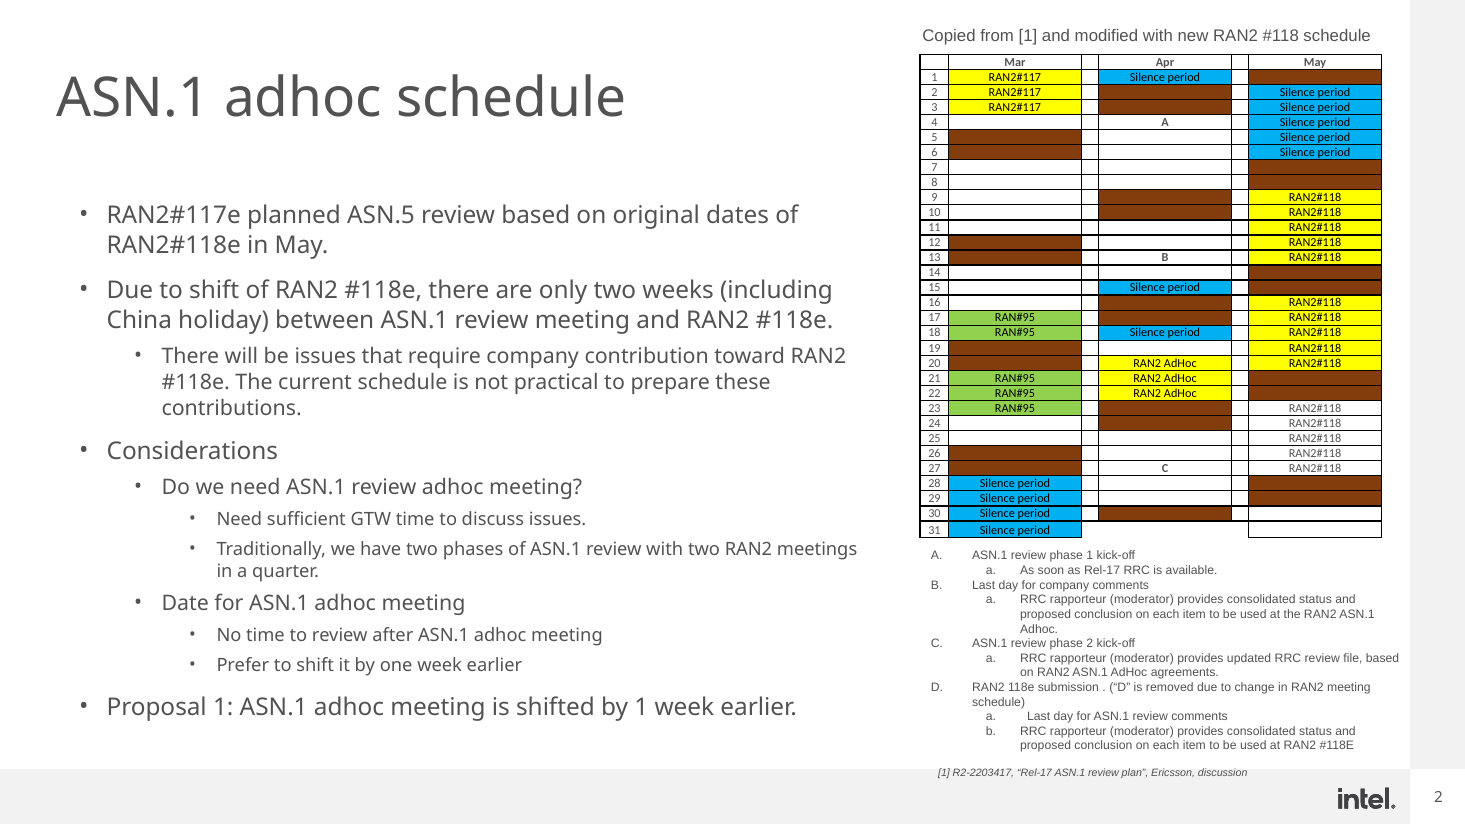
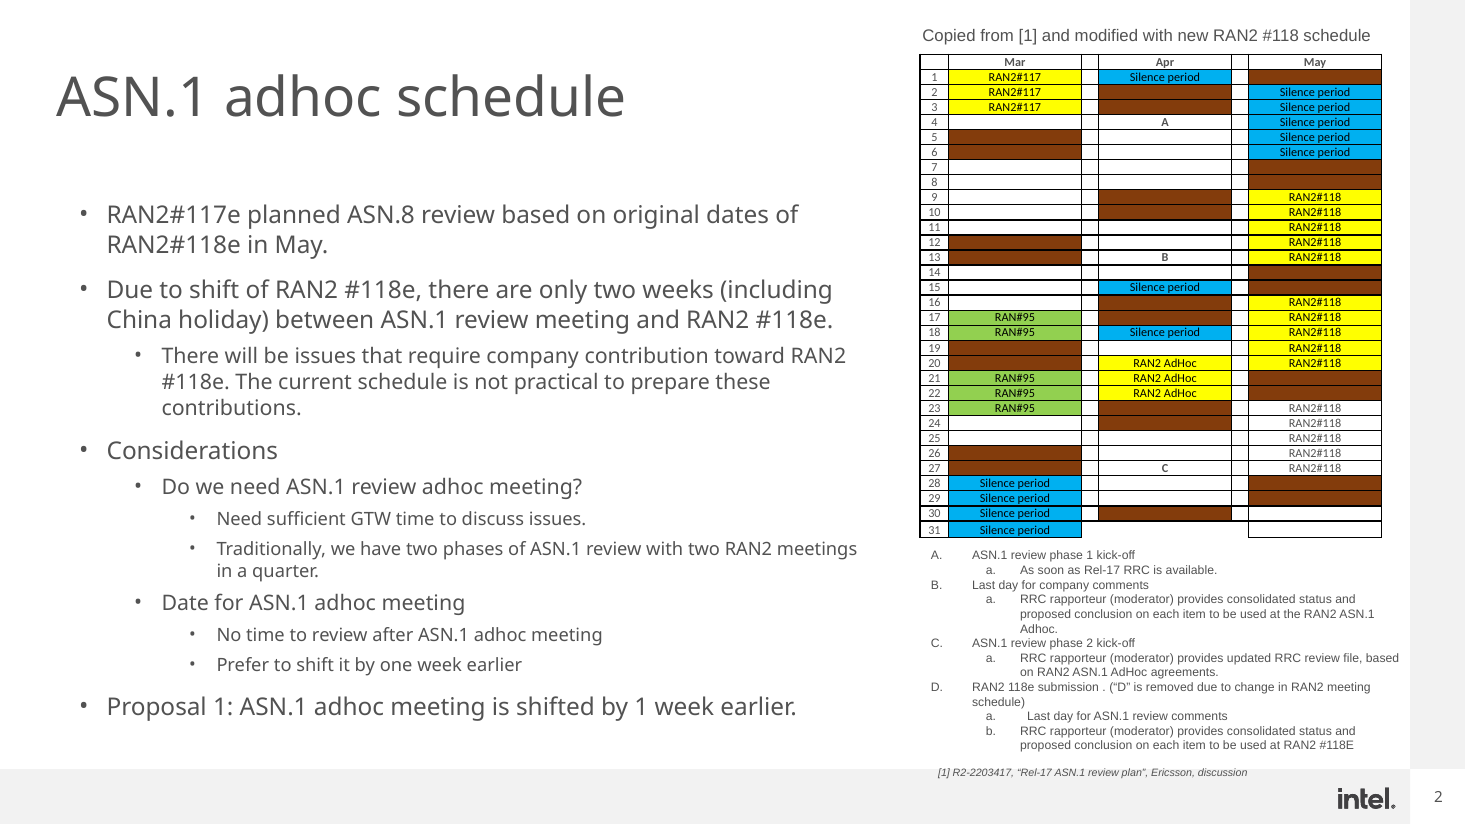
ASN.5: ASN.5 -> ASN.8 (381, 216)
